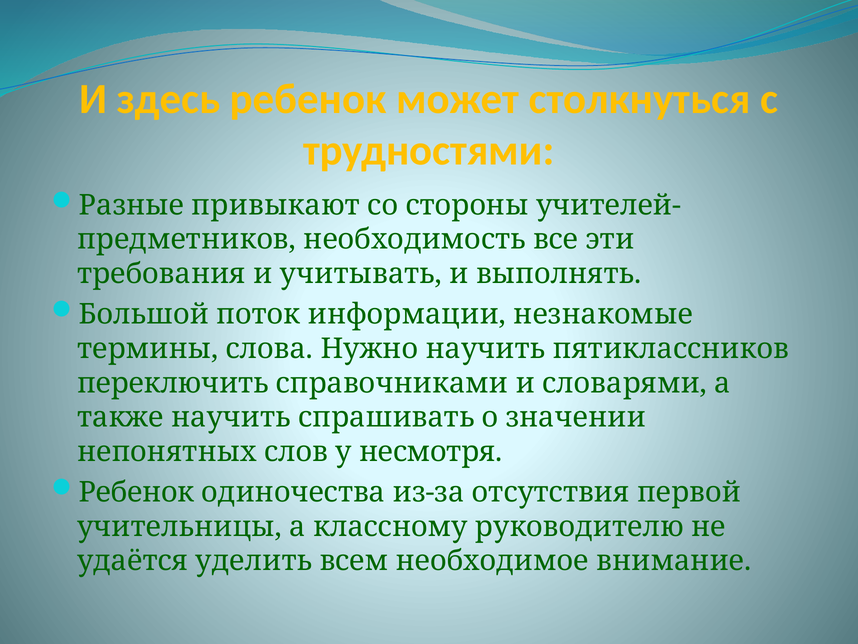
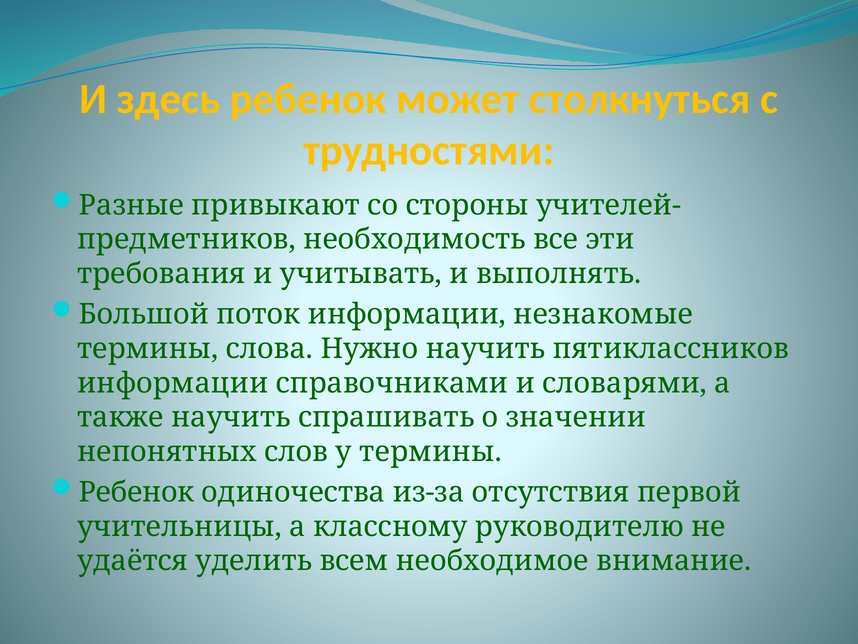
переключить: переключить -> информации (173, 383)
у несмотря: несмотря -> термины (430, 451)
